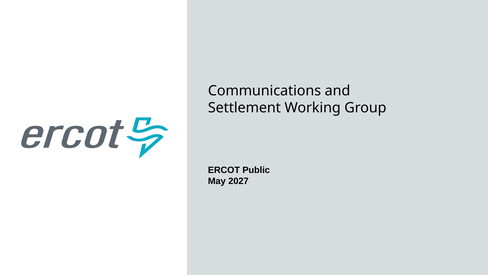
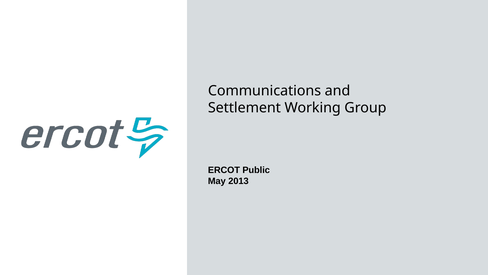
2027: 2027 -> 2013 (238, 181)
